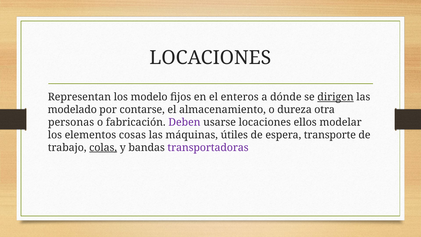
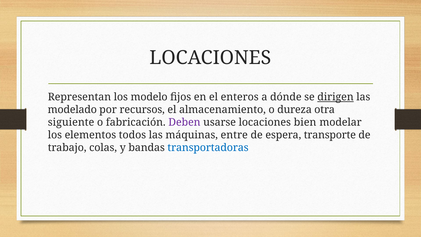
contarse: contarse -> recursos (142, 110)
personas: personas -> siguiente (71, 122)
ellos: ellos -> bien (305, 122)
cosas: cosas -> todos (132, 135)
útiles: útiles -> entre (234, 135)
colas underline: present -> none (103, 147)
transportadoras colour: purple -> blue (208, 147)
